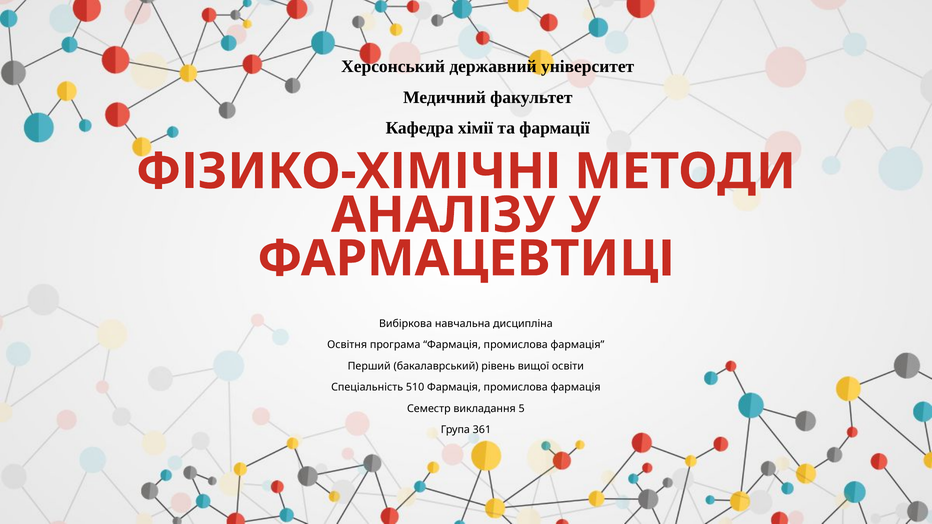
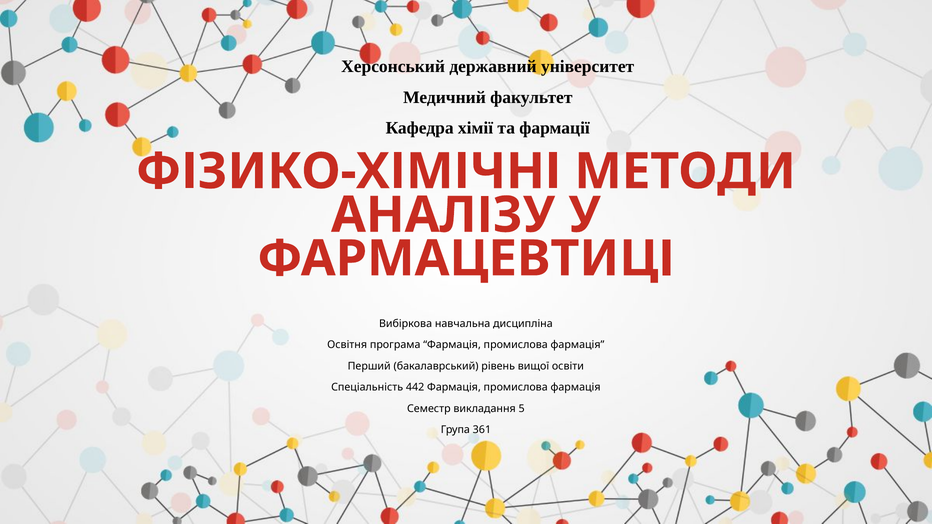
510: 510 -> 442 (415, 388)
